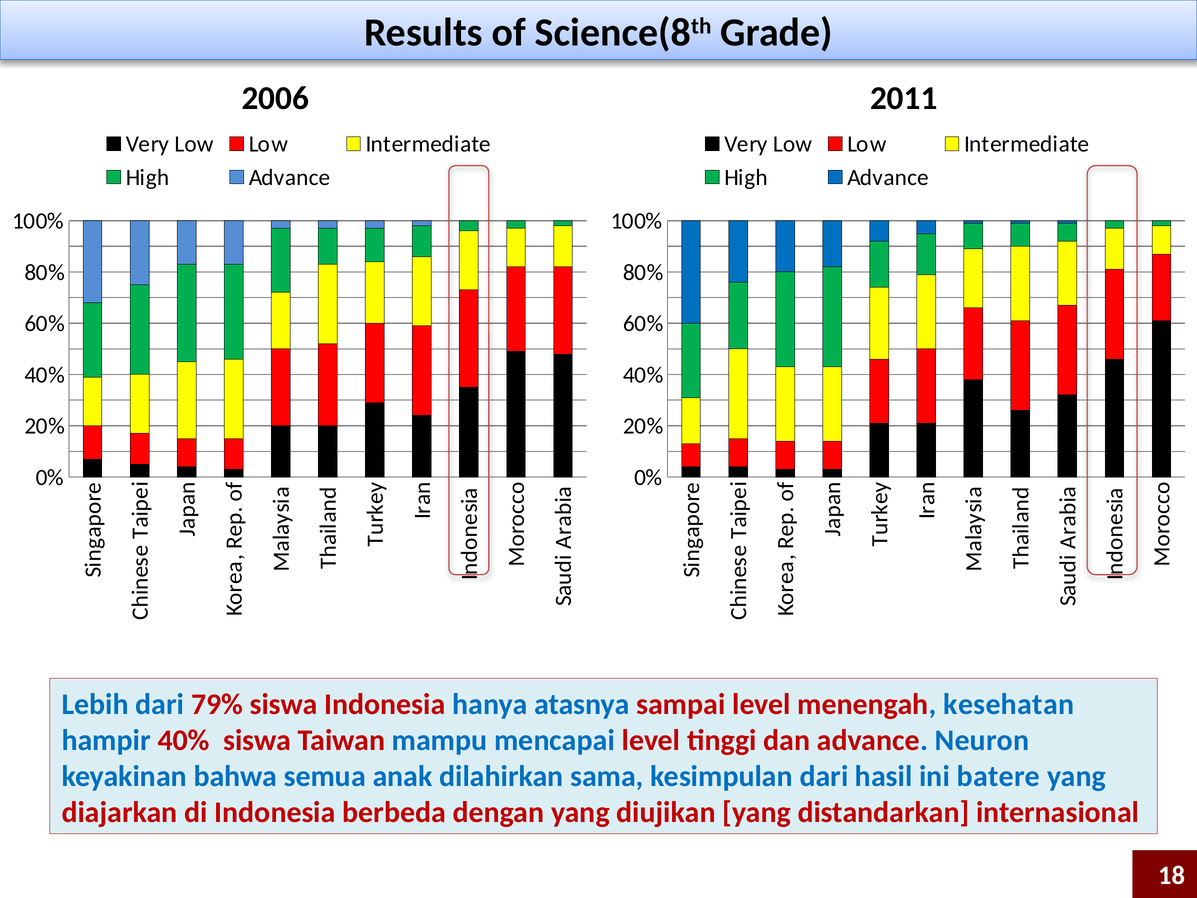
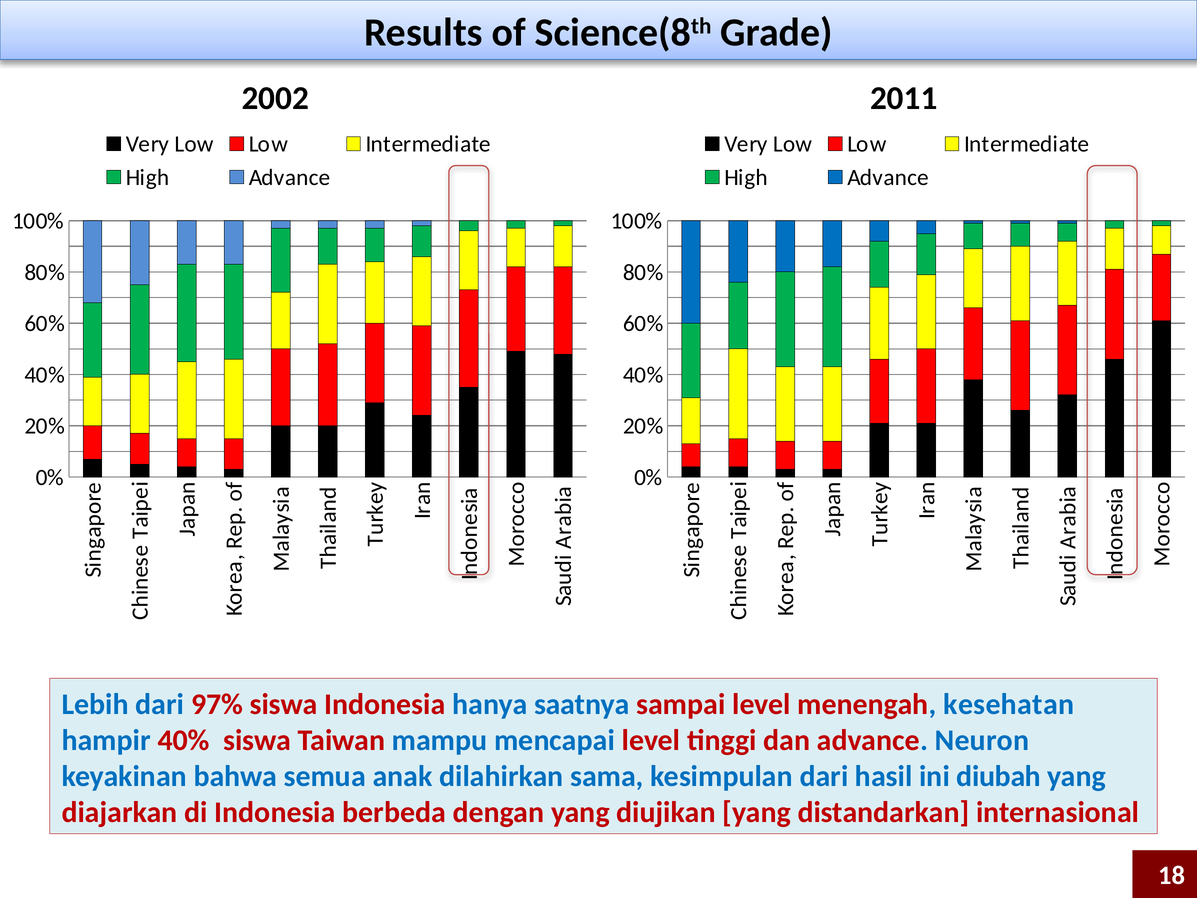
2006: 2006 -> 2002 (275, 98)
79%: 79% -> 97% (217, 704)
atasnya: atasnya -> saatnya (582, 704)
batere: batere -> diubah (999, 776)
